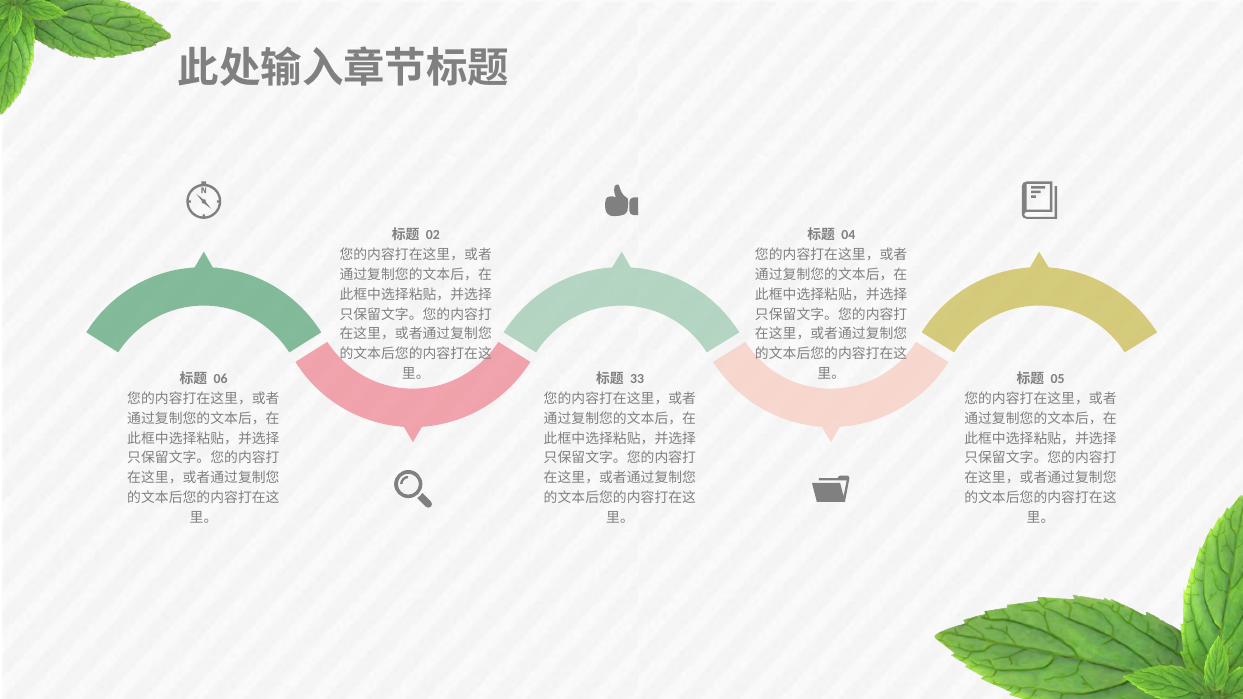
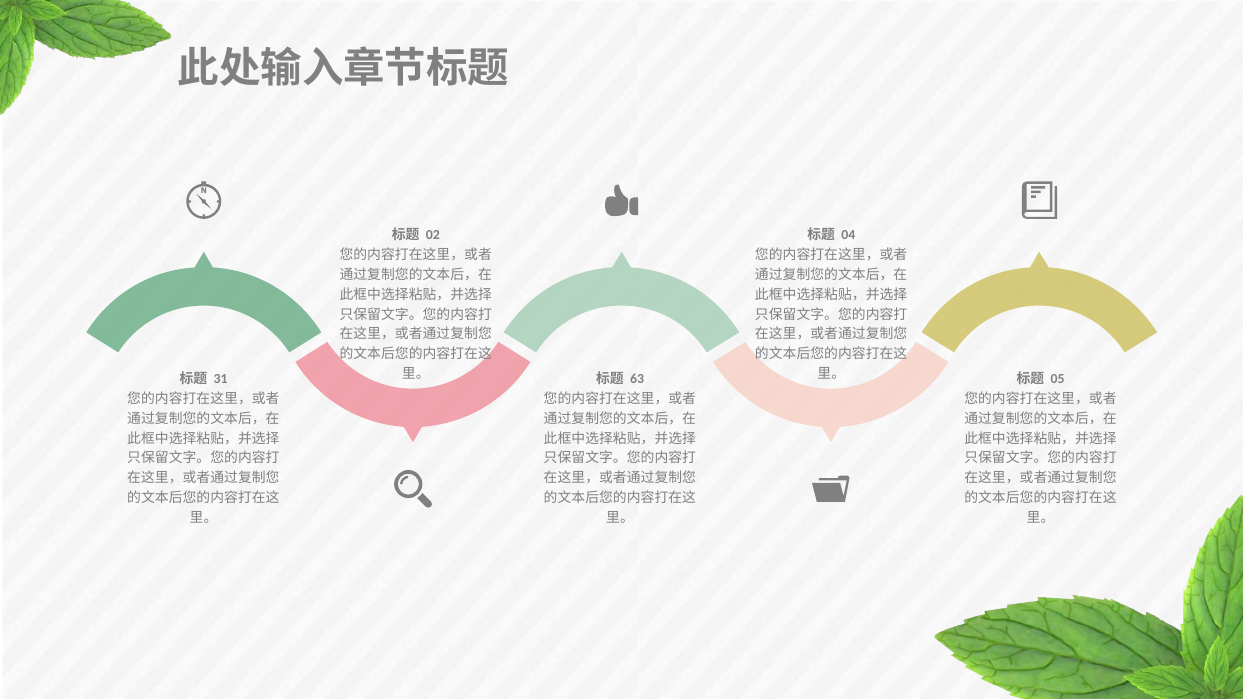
06: 06 -> 31 (221, 379)
33: 33 -> 63 (637, 379)
